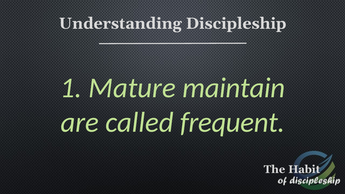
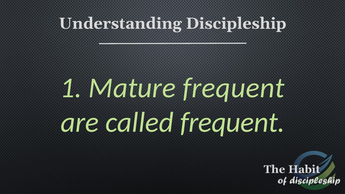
Mature maintain: maintain -> frequent (233, 88)
